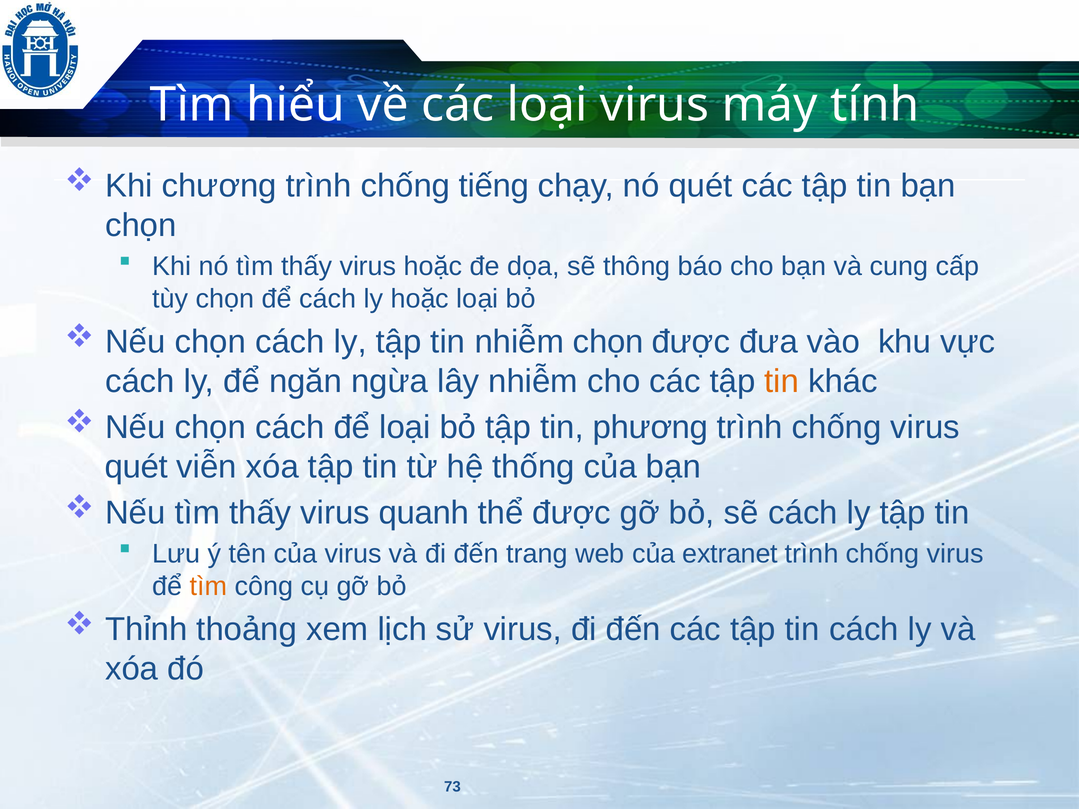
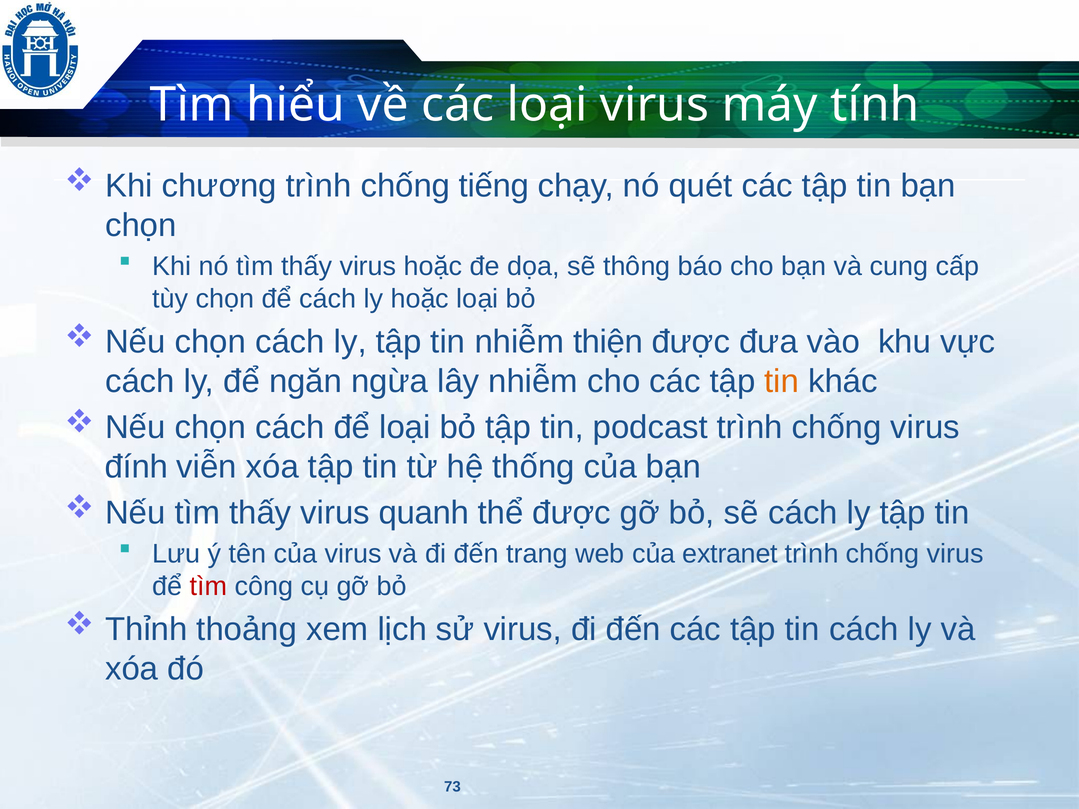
nhiễm chọn: chọn -> thiện (608, 342)
phương: phương -> podcast (650, 427)
quét: quét -> đính (136, 467)
tìm colour: orange -> red (208, 586)
